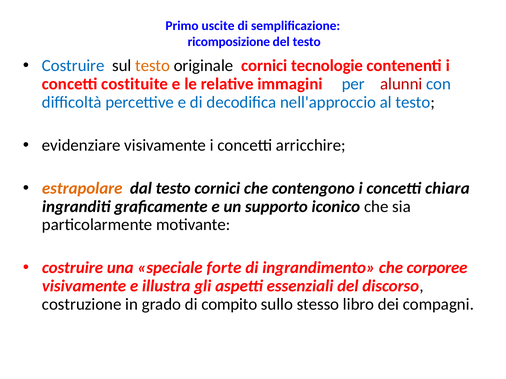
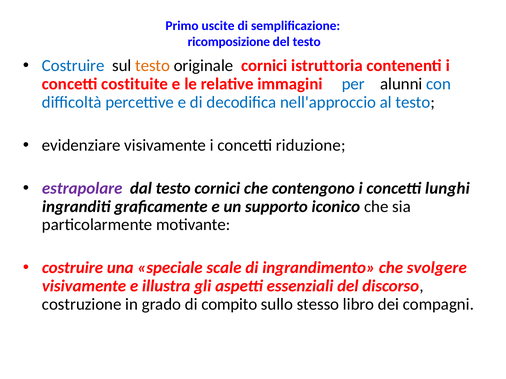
tecnologie: tecnologie -> istruttoria (327, 66)
alunni colour: red -> black (401, 84)
arricchire: arricchire -> riduzione (311, 145)
estrapolare colour: orange -> purple (82, 189)
chiara: chiara -> lunghi (447, 189)
forte: forte -> scale (224, 268)
corporee: corporee -> svolgere (437, 268)
